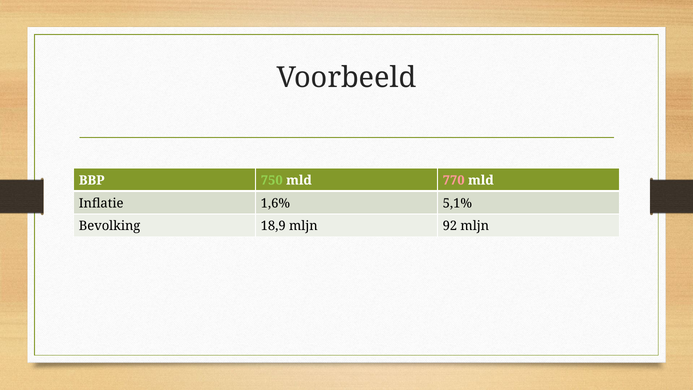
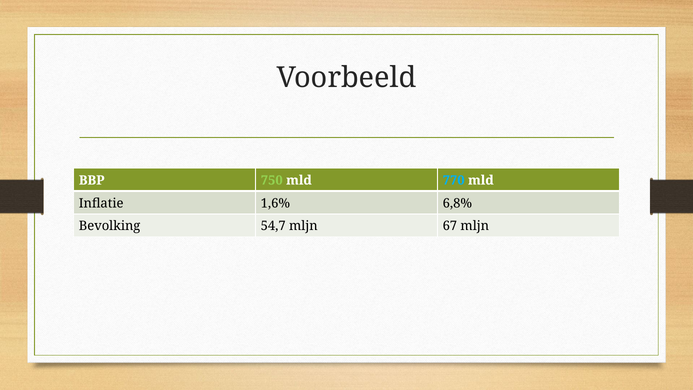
770 colour: pink -> light blue (454, 180)
5,1%: 5,1% -> 6,8% (457, 203)
18,9: 18,9 -> 54,7 (273, 226)
92: 92 -> 67 (450, 226)
